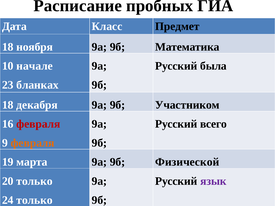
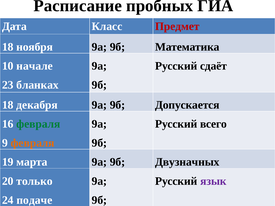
Предмет colour: black -> red (177, 26)
была: была -> сдаёт (213, 66)
Участником: Участником -> Допускается (187, 105)
февраля colour: red -> green (38, 124)
Физической: Физической -> Двузначных (187, 162)
24 только: только -> подаче (34, 200)
